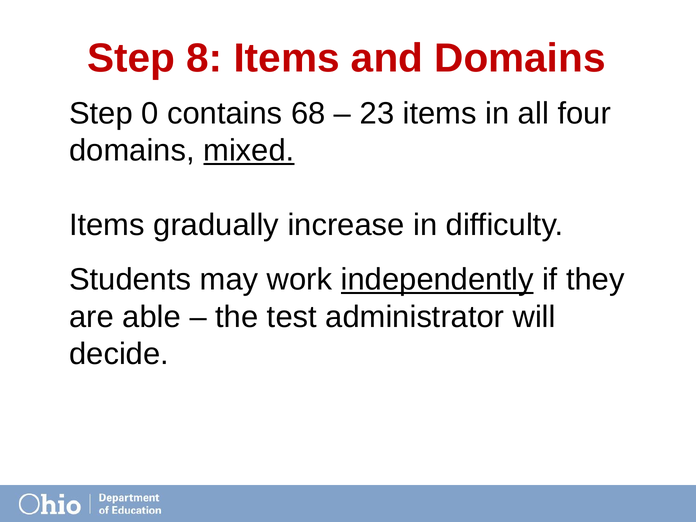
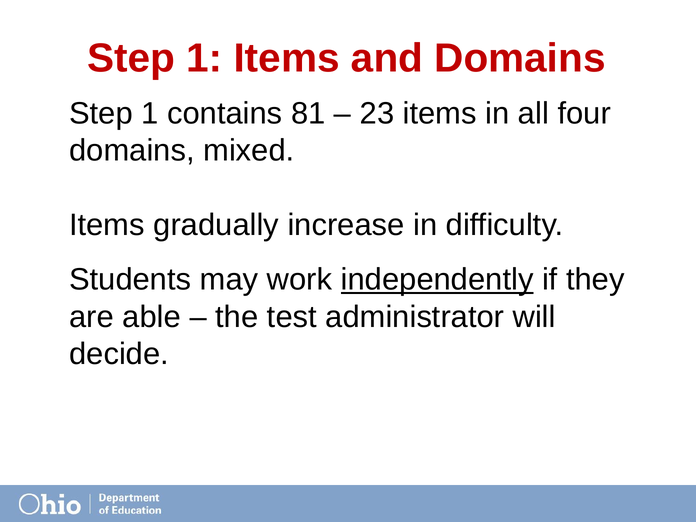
8: 8 -> 1 (204, 58)
0: 0 -> 1 (150, 114)
68: 68 -> 81 (308, 114)
mixed underline: present -> none (249, 151)
